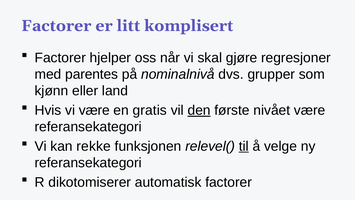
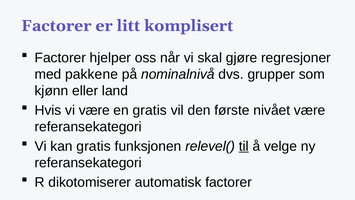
parentes: parentes -> pakkene (92, 74)
den underline: present -> none (199, 110)
kan rekke: rekke -> gratis (94, 146)
